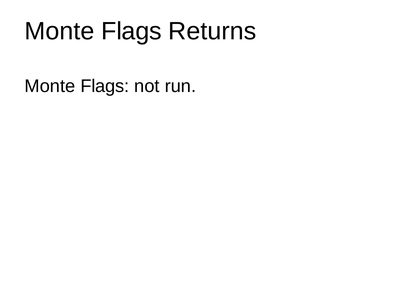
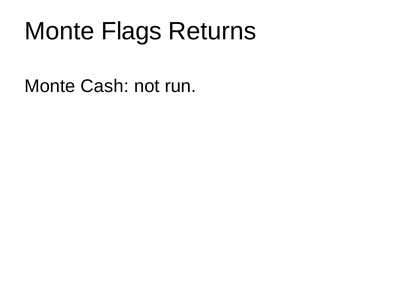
Flags: Flags -> Cash (105, 86)
